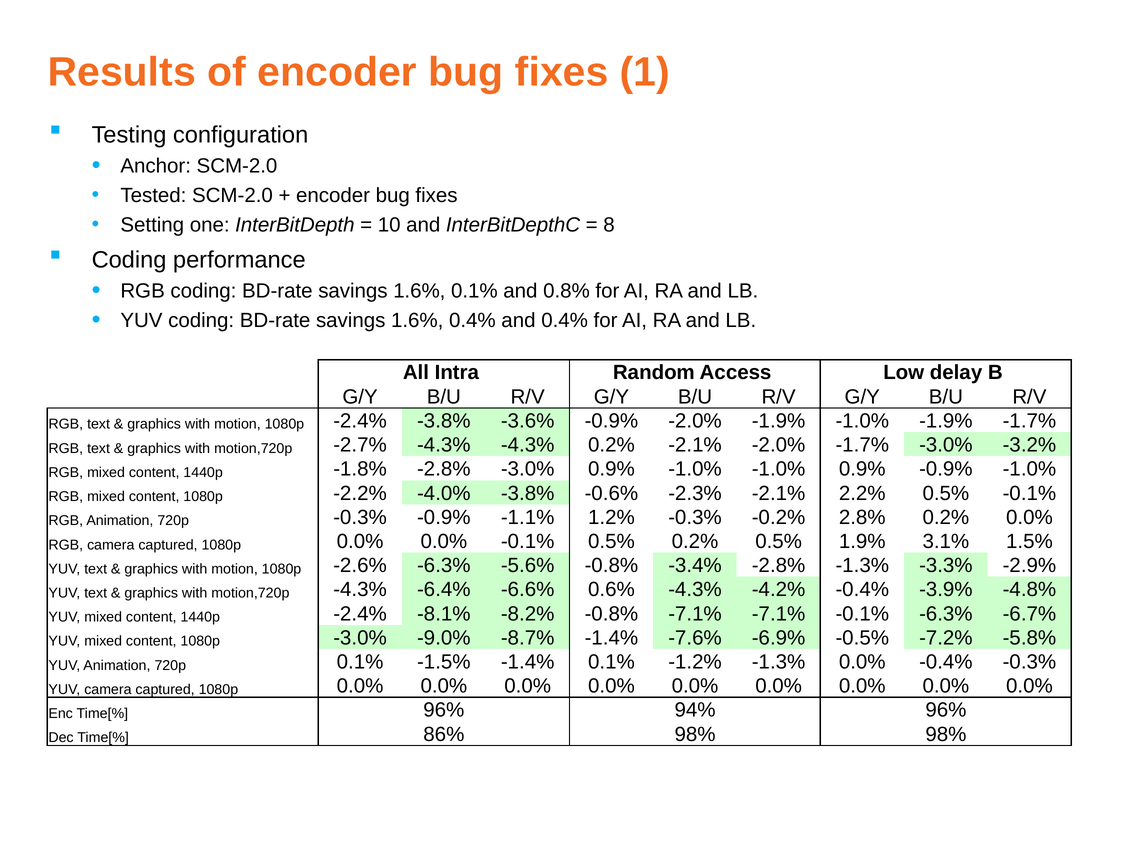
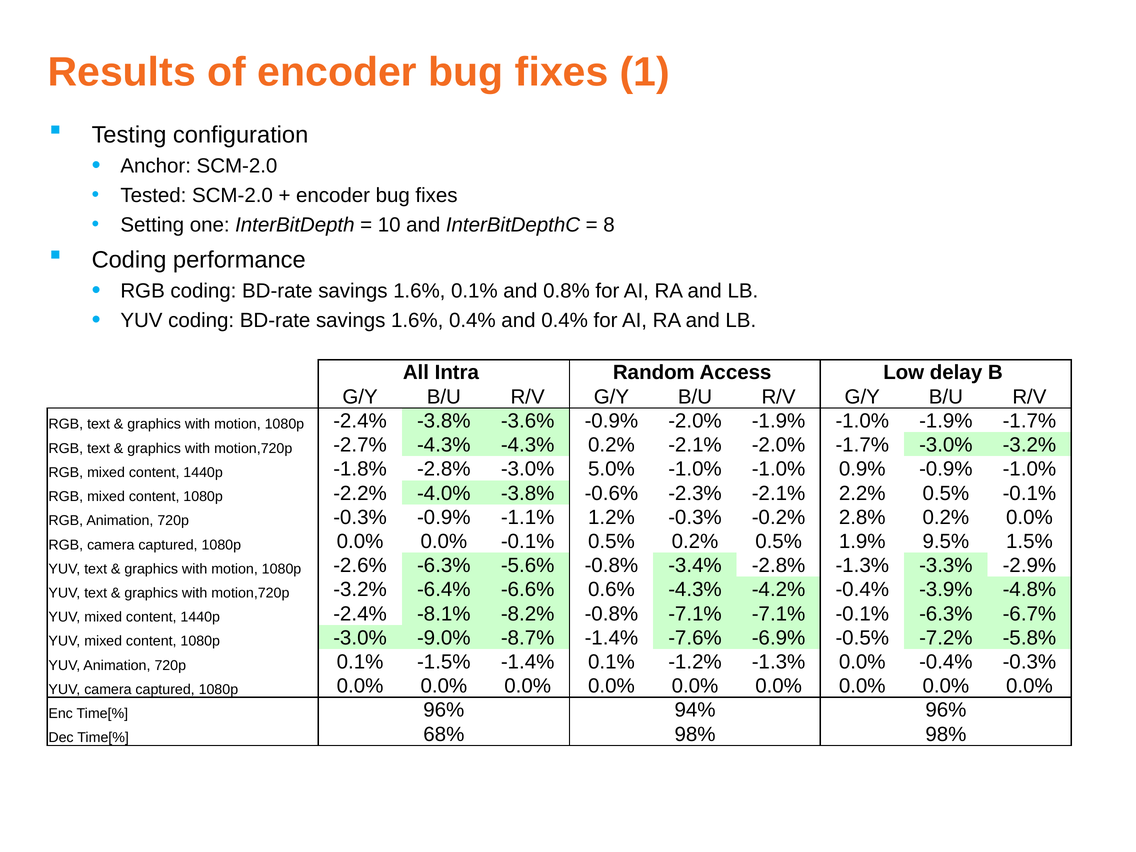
0.9%: 0.9% -> 5.0% (611, 469)
3.1%: 3.1% -> 9.5% (946, 541)
motion,720p -4.3%: -4.3% -> -3.2% (360, 590)
86%: 86% -> 68% (444, 734)
